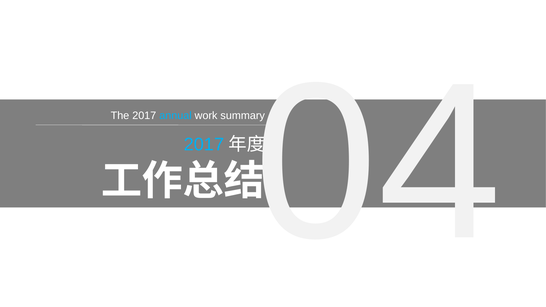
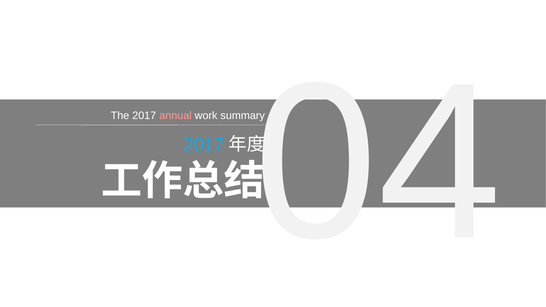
annual colour: light blue -> pink (175, 116)
